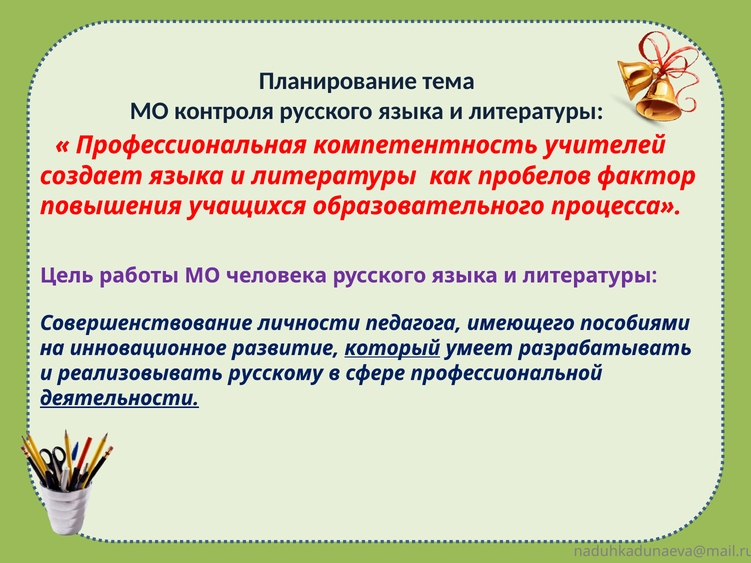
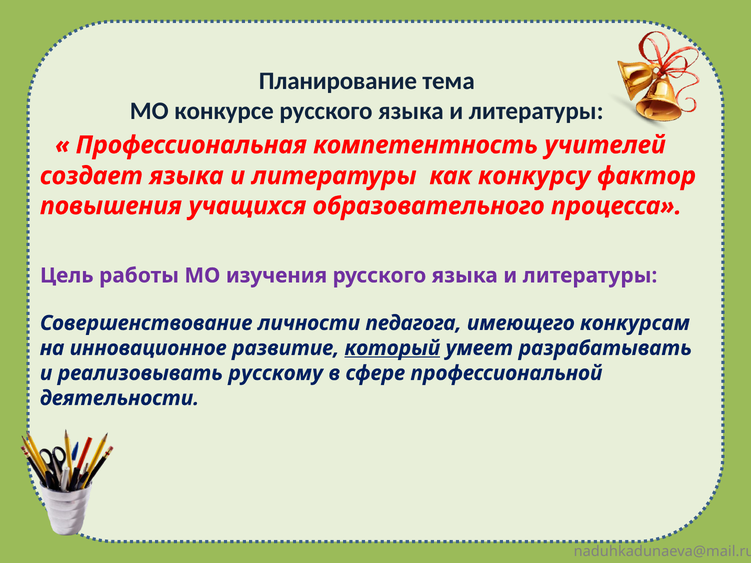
контроля: контроля -> конкурсе (224, 111)
пробелов: пробелов -> конкурсу (534, 176)
человека: человека -> изучения (277, 276)
пособиями: пособиями -> конкурсам (635, 323)
деятельности underline: present -> none (120, 398)
